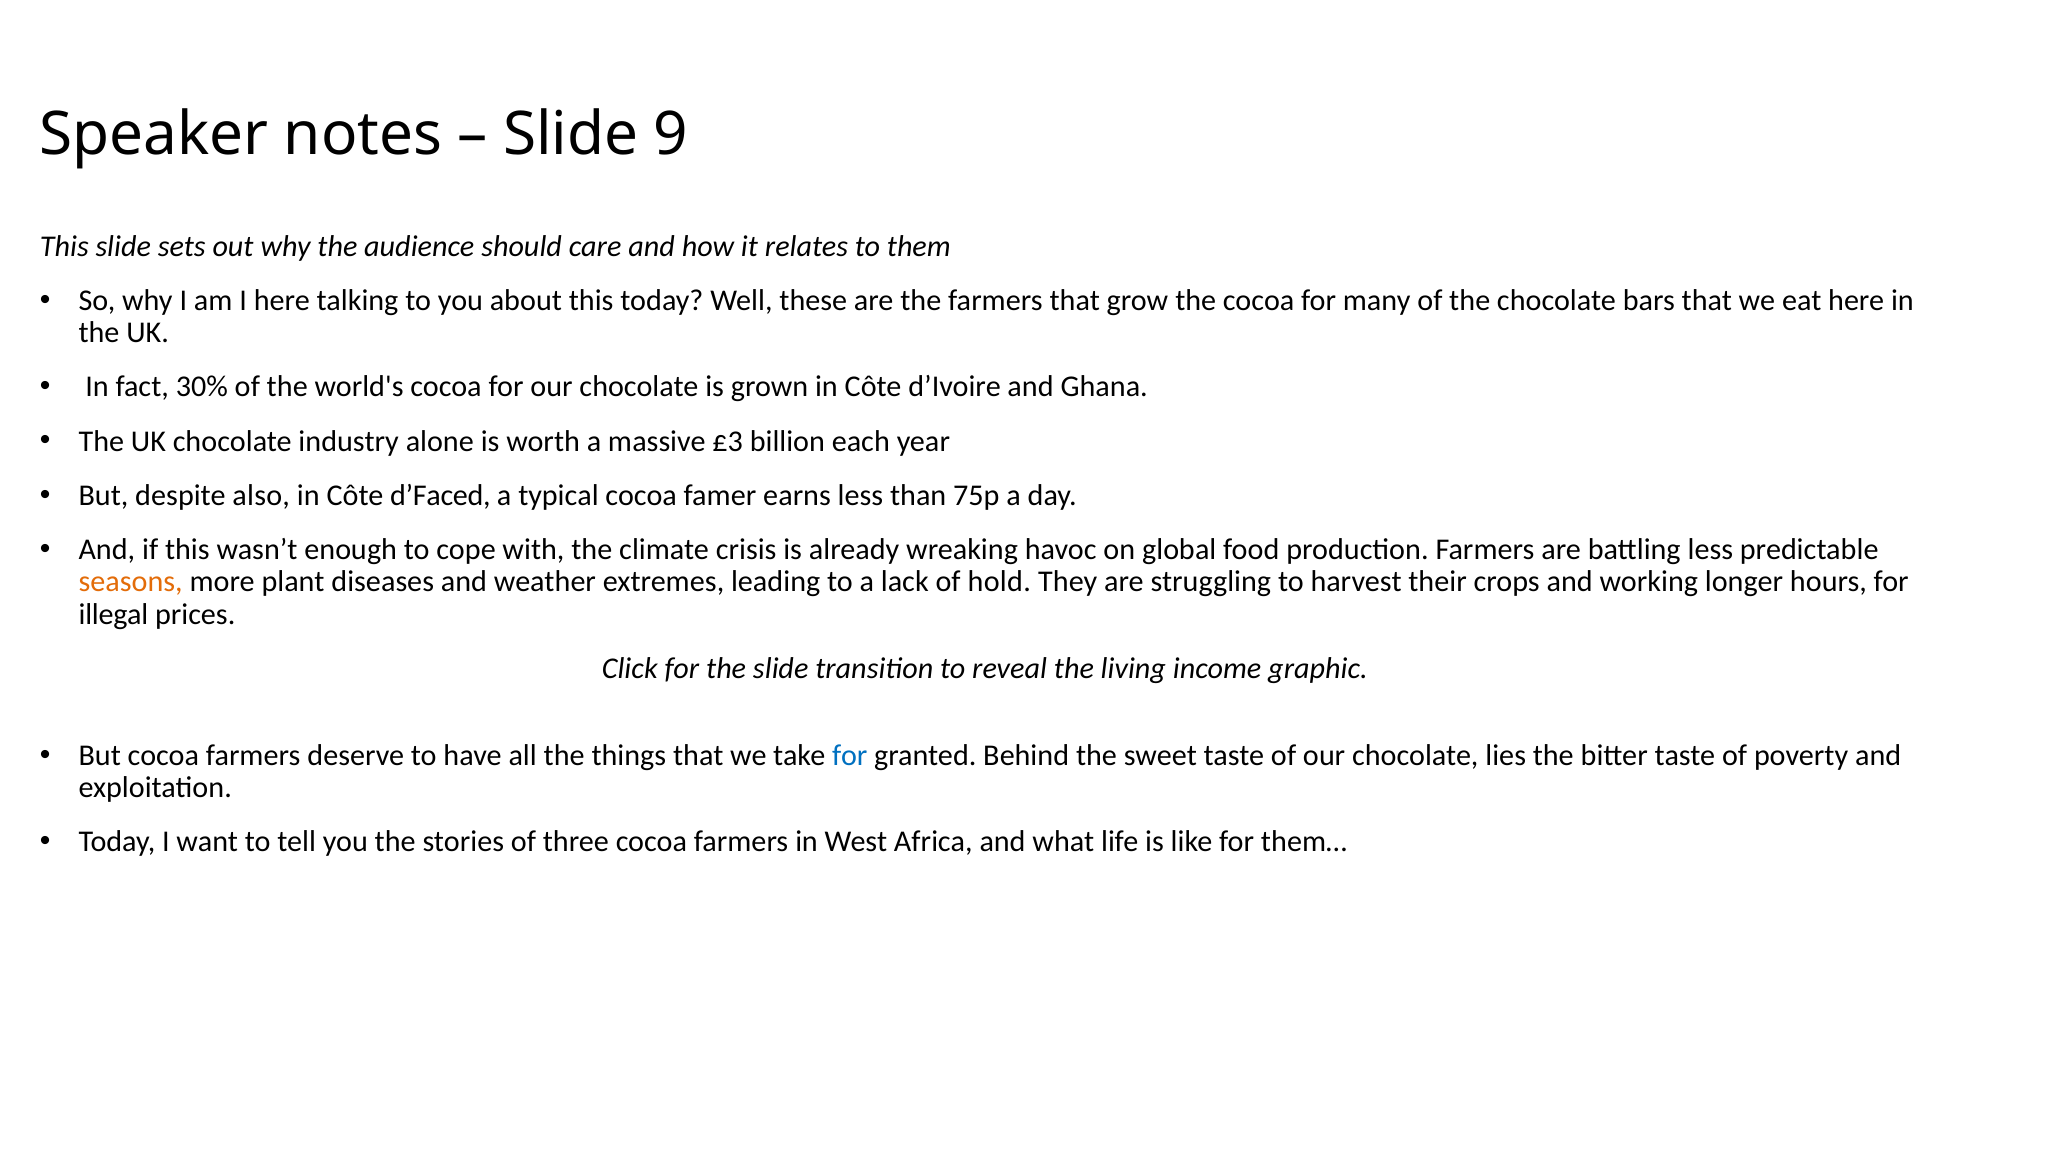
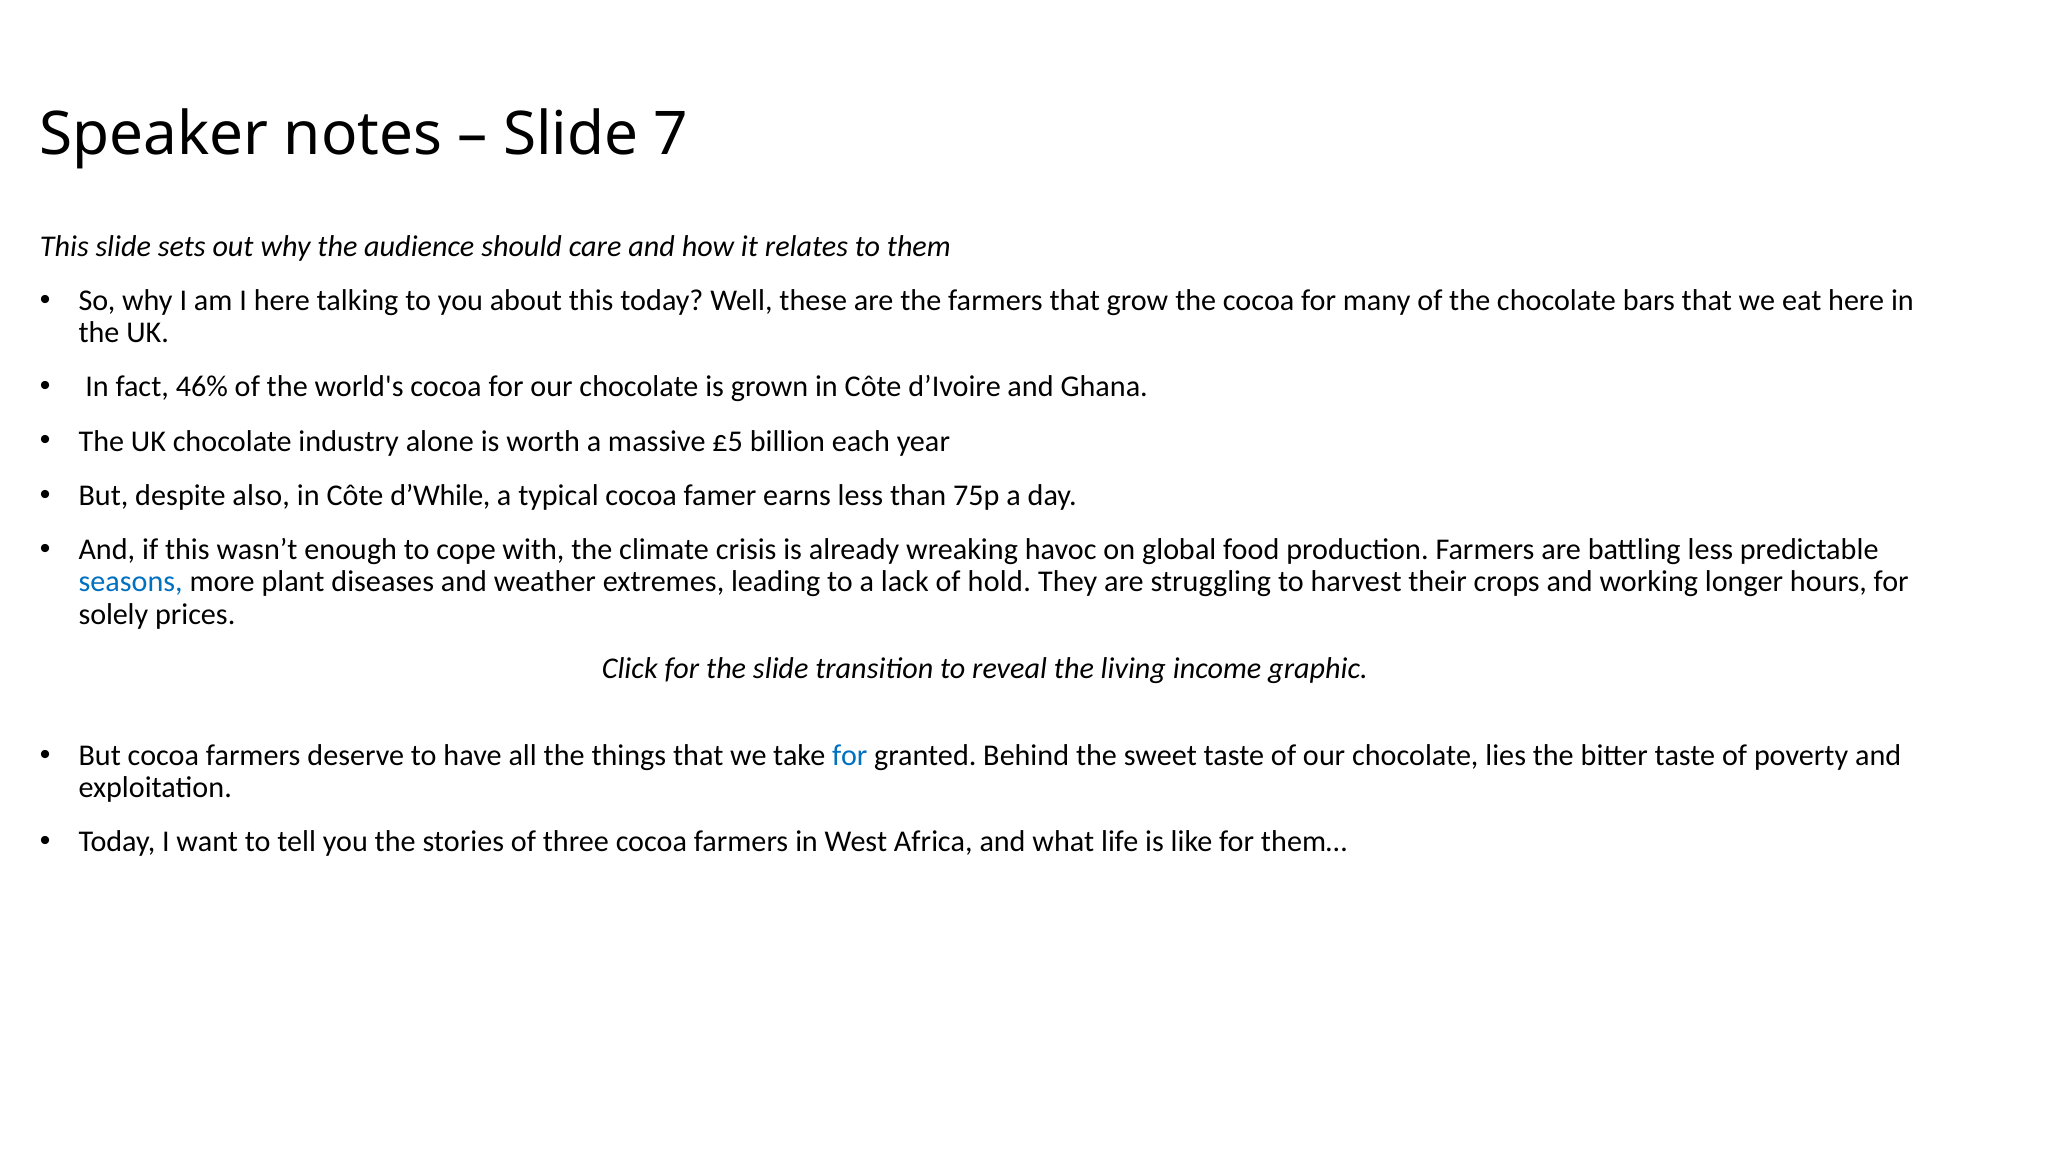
9: 9 -> 7 (671, 135)
30%: 30% -> 46% (202, 387)
£3: £3 -> £5 (728, 441)
d’Faced: d’Faced -> d’While (440, 495)
seasons colour: orange -> blue (131, 582)
illegal: illegal -> solely (113, 615)
